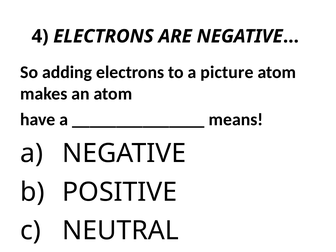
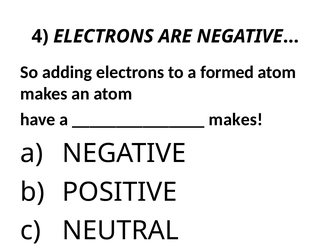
picture: picture -> formed (227, 72)
means: means -> makes (236, 119)
